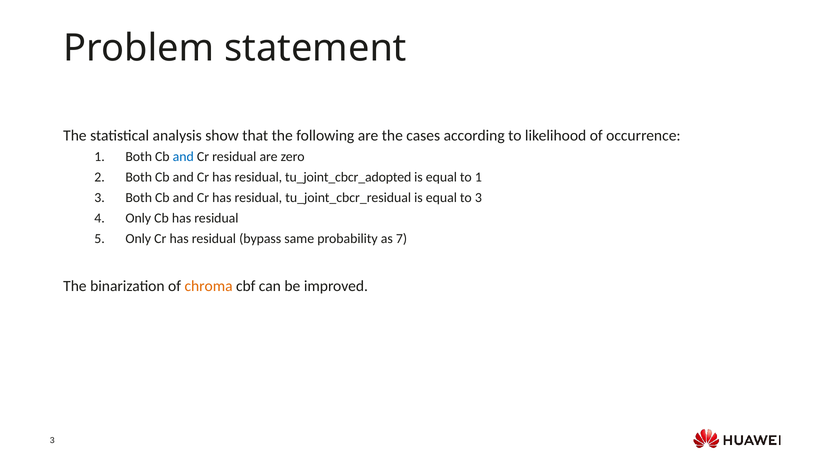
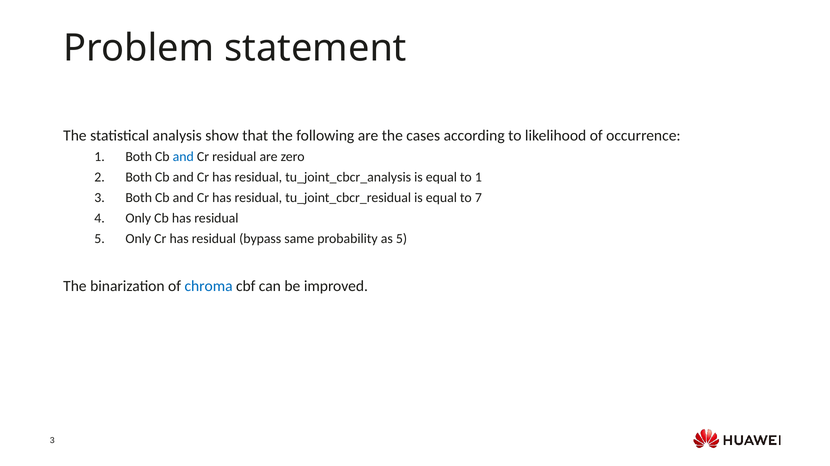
tu_joint_cbcr_adopted: tu_joint_cbcr_adopted -> tu_joint_cbcr_analysis (348, 178)
to 3: 3 -> 7 (478, 198)
as 7: 7 -> 5 (402, 239)
chroma colour: orange -> blue (209, 287)
